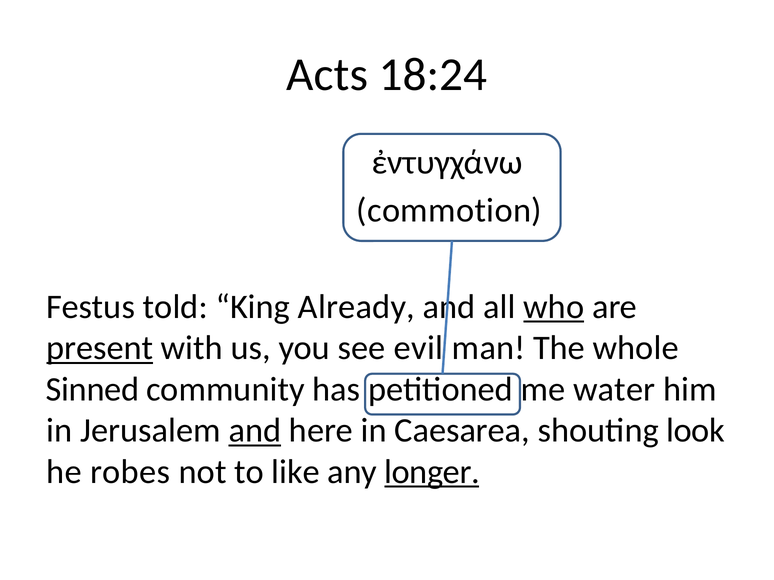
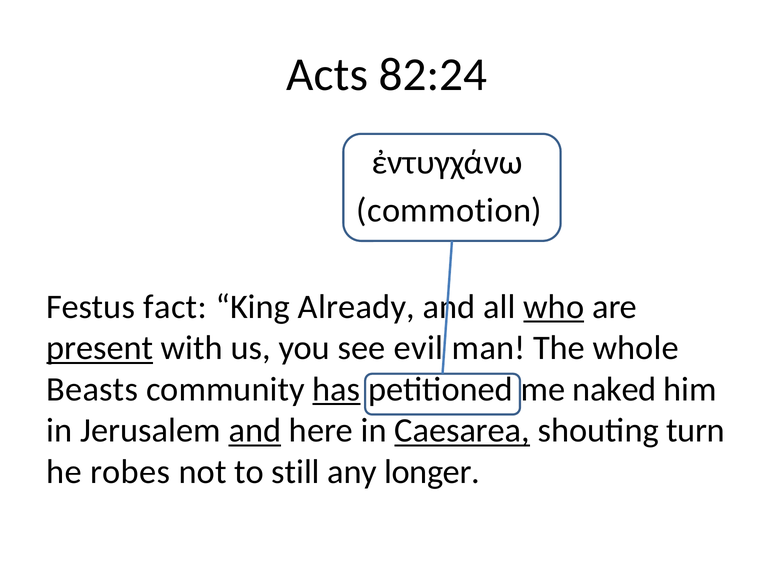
18:24: 18:24 -> 82:24 (433, 75)
told: told -> fact (175, 307)
Sinned: Sinned -> Beasts (92, 390)
has underline: none -> present (336, 390)
water: water -> naked (614, 390)
Caesarea underline: none -> present (462, 431)
look: look -> turn (695, 431)
like: like -> still (296, 472)
longer underline: present -> none (432, 472)
